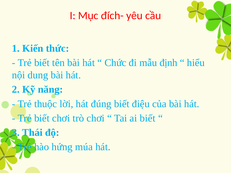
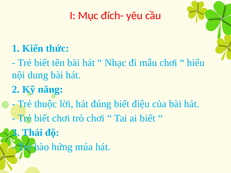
Chức: Chức -> Nhạc (115, 63)
mẫu định: định -> chơi (168, 63)
